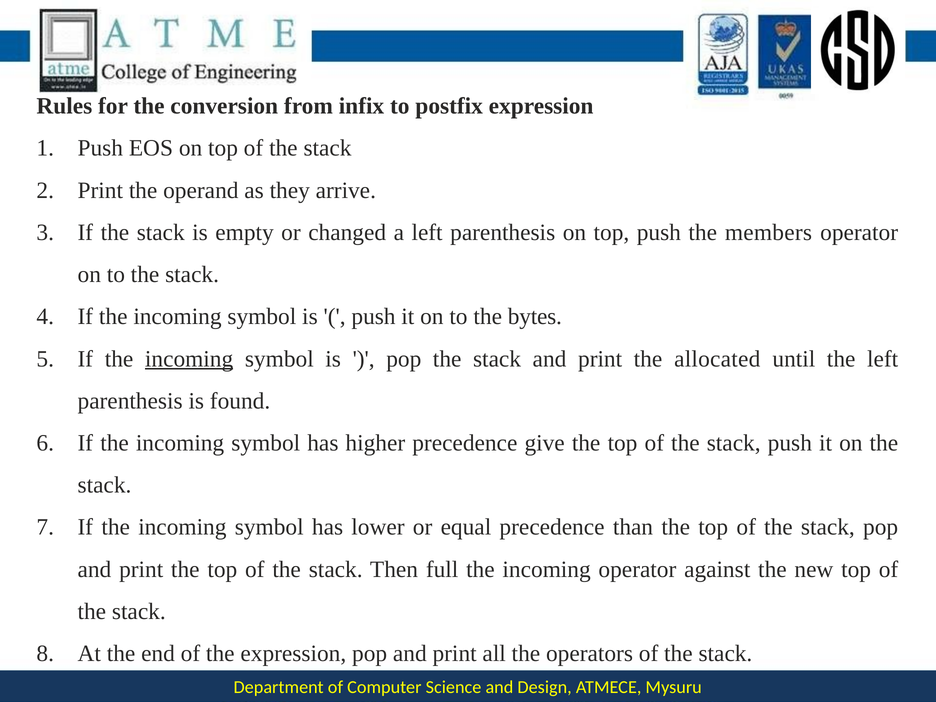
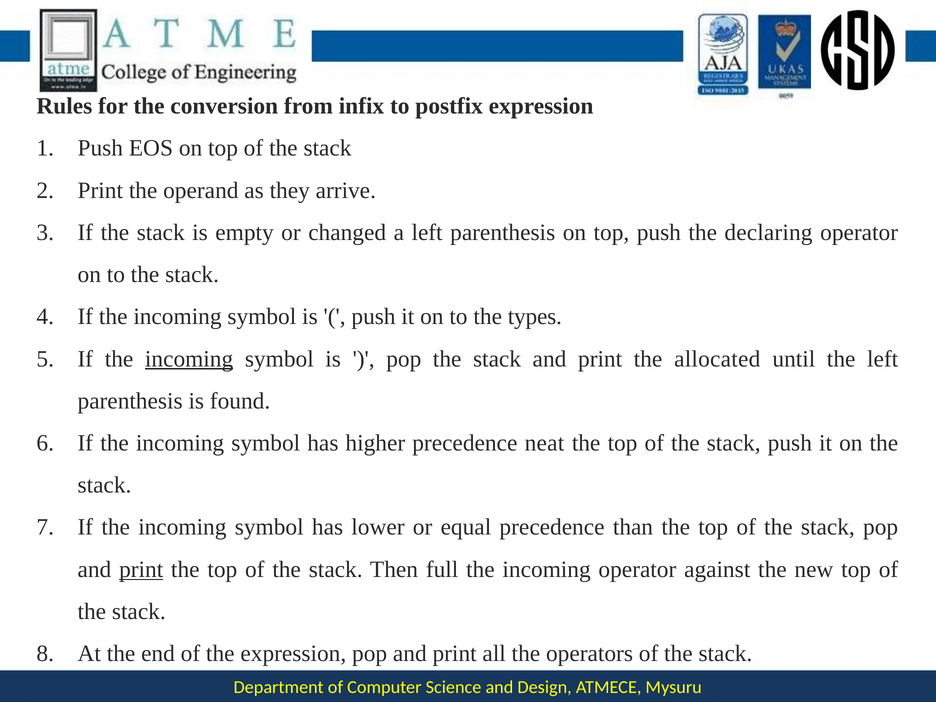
members: members -> declaring (769, 232)
bytes: bytes -> types (535, 317)
give: give -> neat (544, 443)
print underline: none -> present (141, 569)
